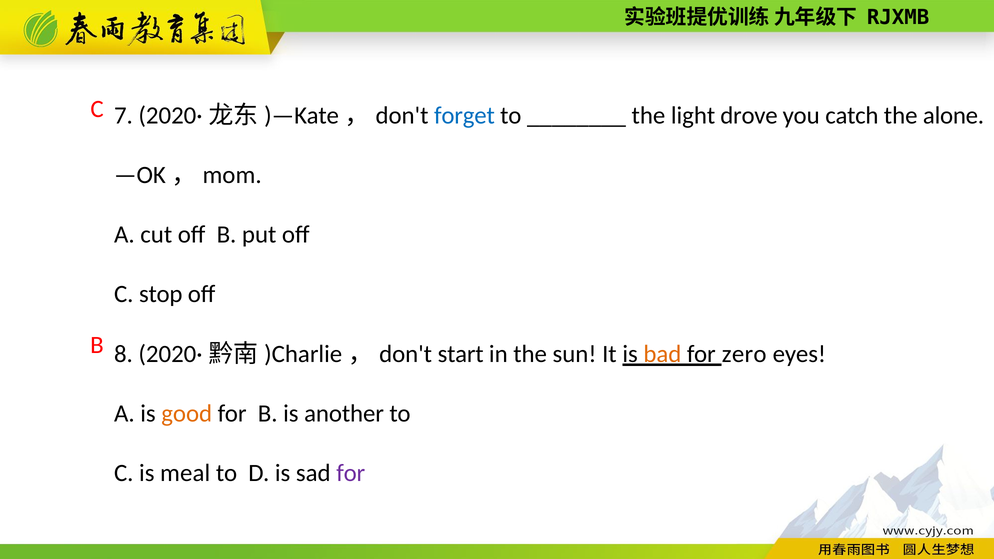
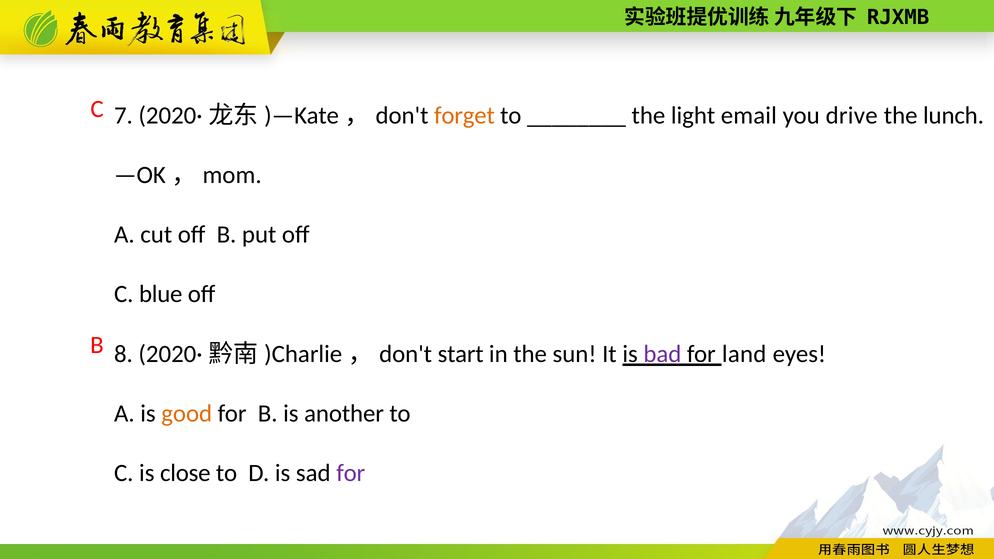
forget colour: blue -> orange (464, 115)
drove: drove -> email (749, 115)
catch: catch -> drive (852, 115)
alone: alone -> lunch (953, 115)
stop: stop -> blue (161, 294)
bad colour: orange -> purple (662, 354)
zero: zero -> land (744, 354)
meal: meal -> close (185, 473)
